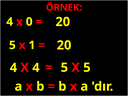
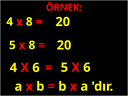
4 x 0: 0 -> 8 (29, 22)
5 x 1: 1 -> 8 (32, 45)
5 X 5: 5 -> 6 (87, 68)
4 X 4: 4 -> 6 (36, 68)
